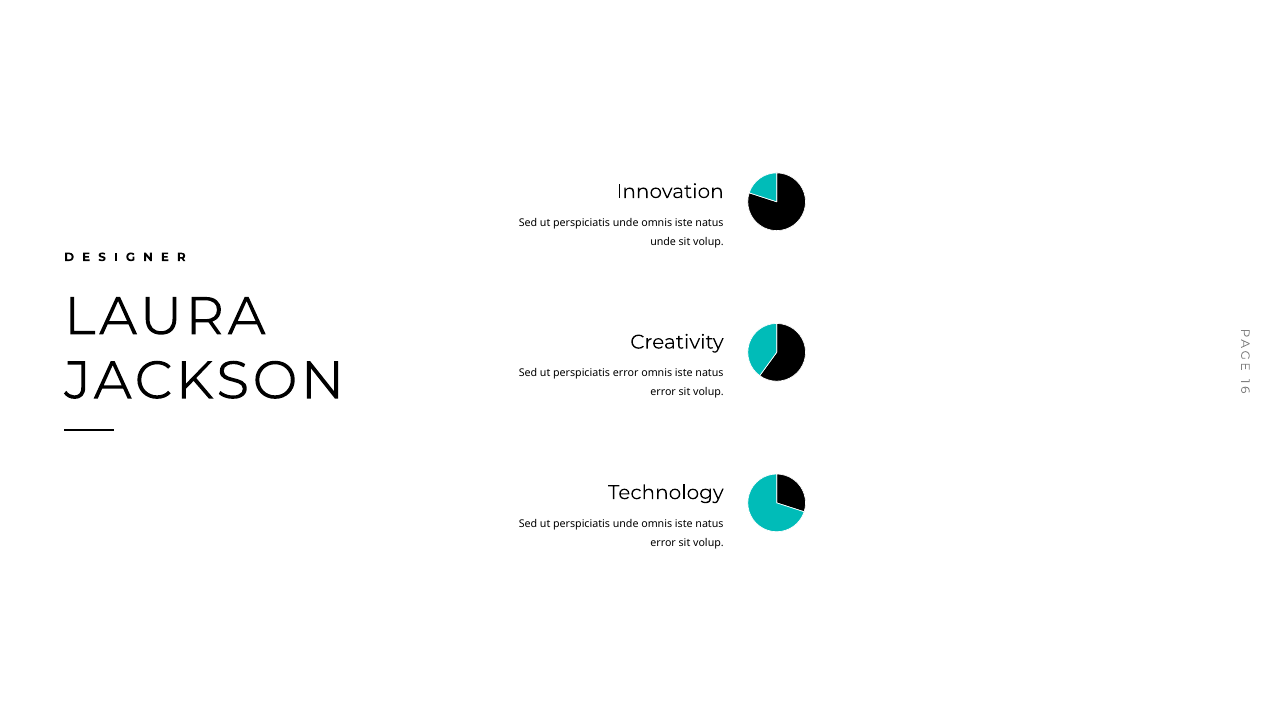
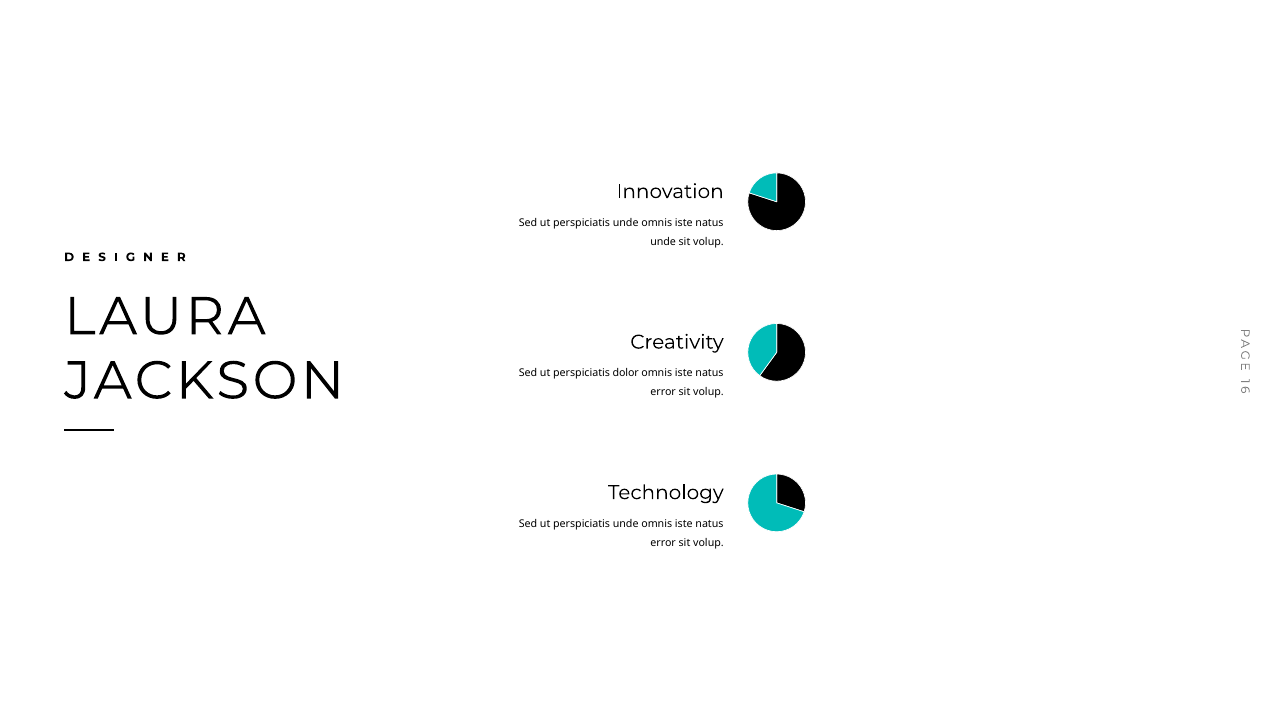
perspiciatis error: error -> dolor (626, 373)
